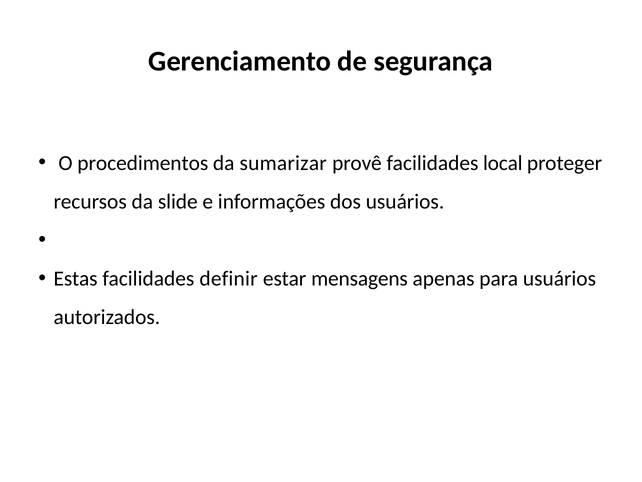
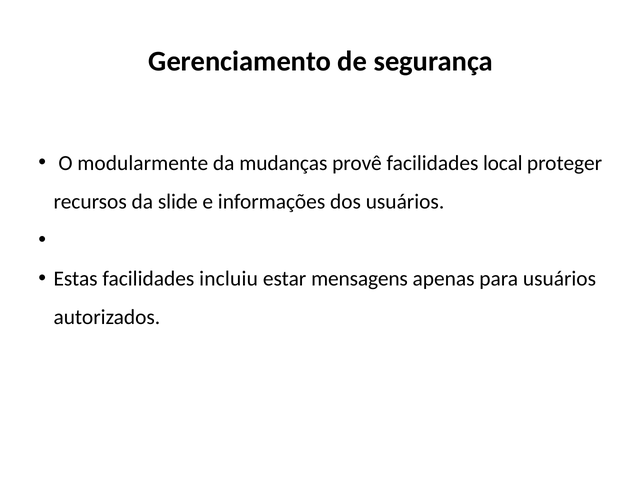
procedimentos: procedimentos -> modularmente (143, 163)
sumarizar: sumarizar -> mudanças (283, 163)
definir: definir -> incluiu (229, 278)
